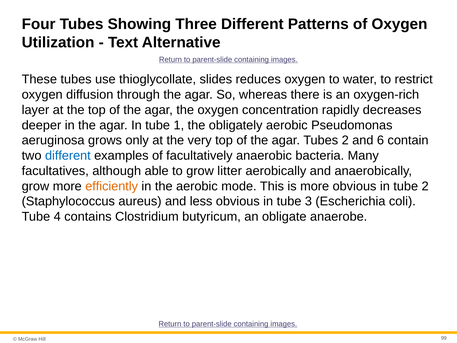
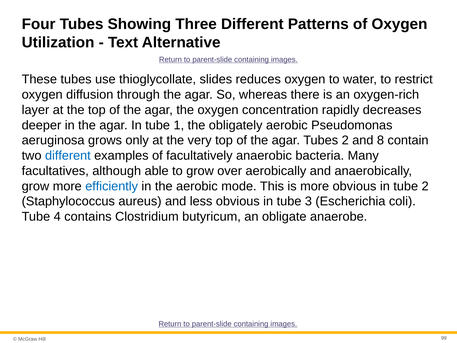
6: 6 -> 8 (380, 140)
litter: litter -> over (230, 171)
efficiently colour: orange -> blue (112, 186)
